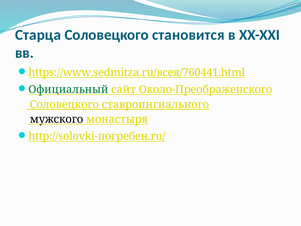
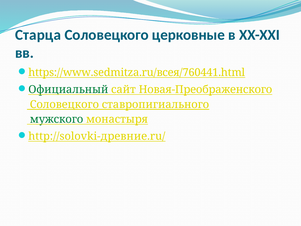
становится: становится -> церковные (188, 35)
Около-Преображенского: Около-Преображенского -> Новая-Преображенского (205, 89)
мужского colour: black -> green (57, 119)
http://solovki-погребен.ru/: http://solovki-погребен.ru/ -> http://solovki-древние.ru/ (97, 136)
